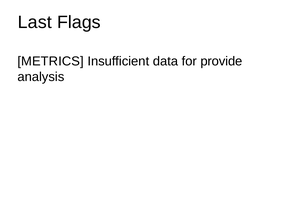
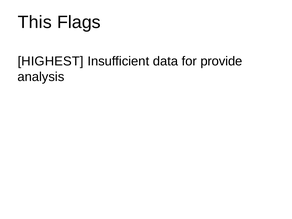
Last: Last -> This (35, 22)
METRICS: METRICS -> HIGHEST (51, 61)
